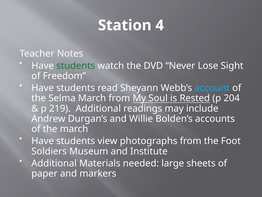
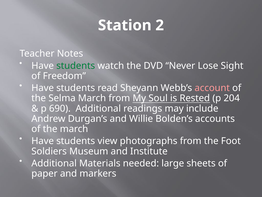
4: 4 -> 2 (160, 25)
account colour: light blue -> pink (212, 88)
219: 219 -> 690 (60, 108)
